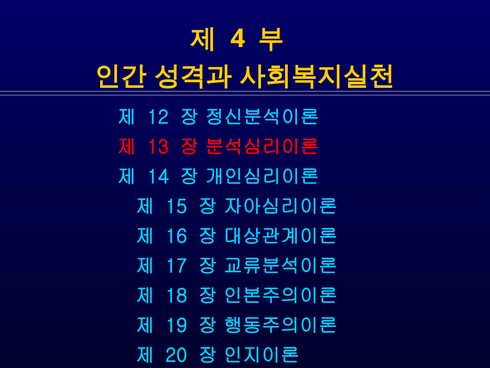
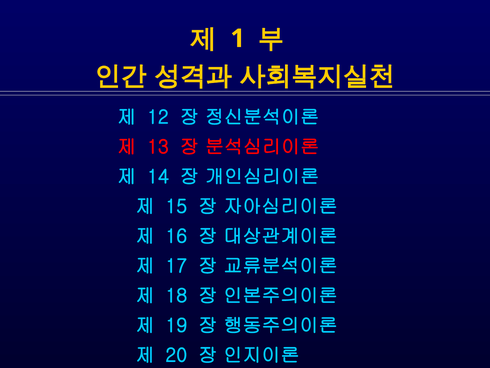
4: 4 -> 1 (238, 38)
